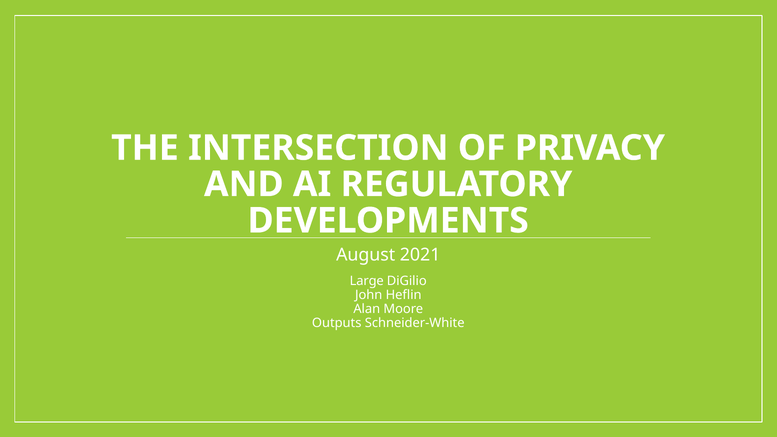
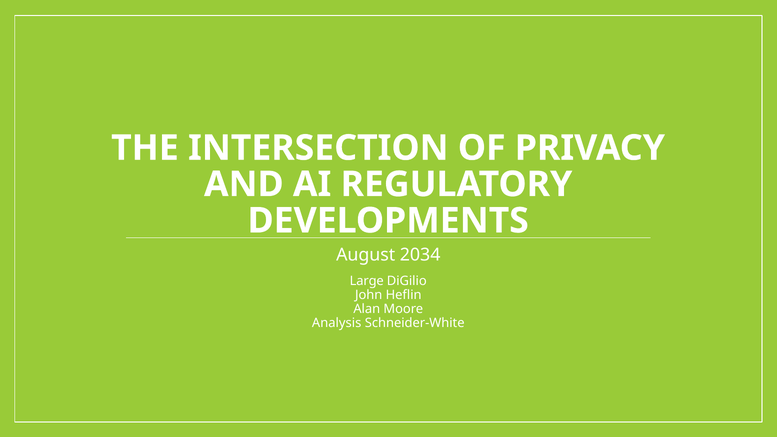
2021: 2021 -> 2034 (420, 255)
Outputs: Outputs -> Analysis (337, 323)
